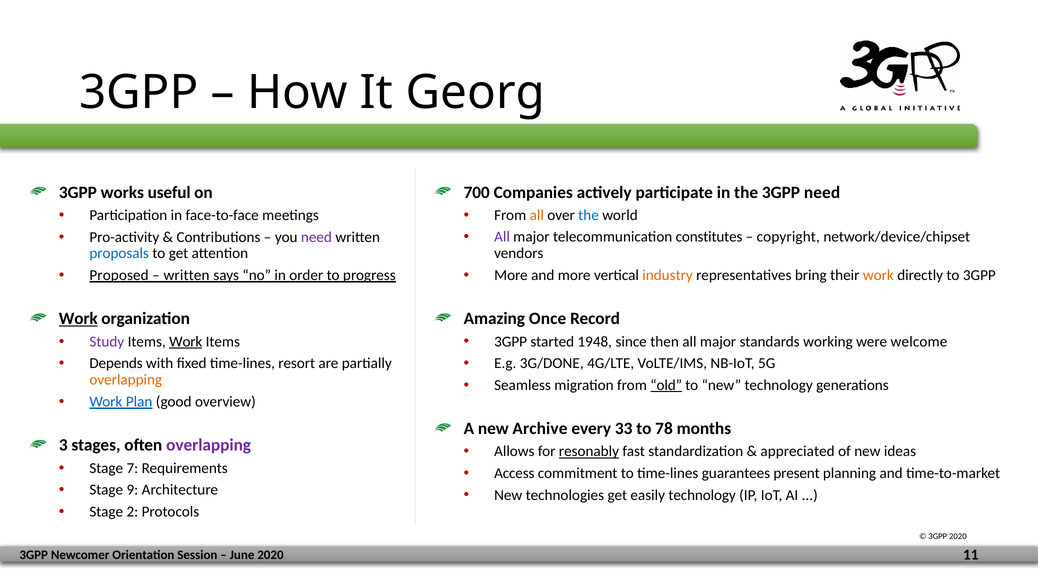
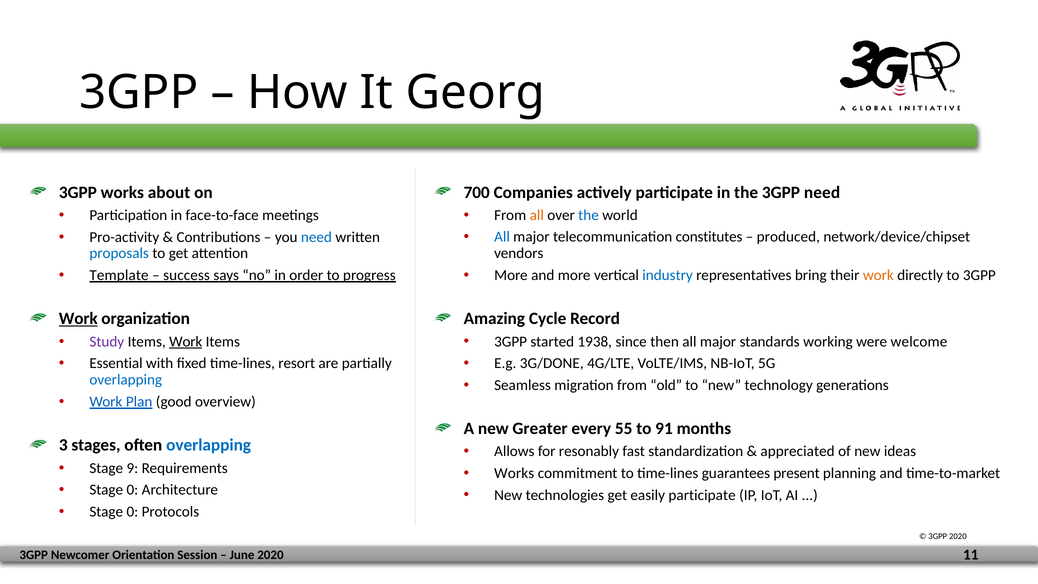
useful: useful -> about (169, 192)
All colour: purple -> blue (502, 237)
copyright: copyright -> produced (788, 237)
need colour: purple -> blue (316, 237)
Proposed: Proposed -> Template (119, 275)
written: written -> success (187, 275)
industry colour: orange -> blue (668, 275)
Once: Once -> Cycle (548, 319)
1948: 1948 -> 1938 (595, 341)
Depends: Depends -> Essential (116, 363)
overlapping colour: orange -> blue (126, 380)
old underline: present -> none (666, 385)
Archive: Archive -> Greater (540, 428)
33: 33 -> 55 (624, 428)
78: 78 -> 91 (664, 428)
overlapping colour: purple -> blue (209, 445)
resonably underline: present -> none (589, 451)
7: 7 -> 9 (132, 468)
Access: Access -> Works (514, 473)
9: 9 -> 0 (132, 490)
easily technology: technology -> participate (702, 495)
2: 2 -> 0 (132, 512)
